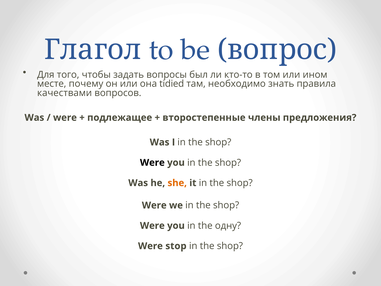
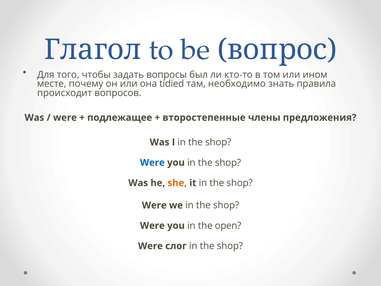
качествами: качествами -> происходит (65, 93)
Were colour: black -> blue (152, 162)
одну: одну -> open (228, 225)
stop: stop -> слог (176, 246)
